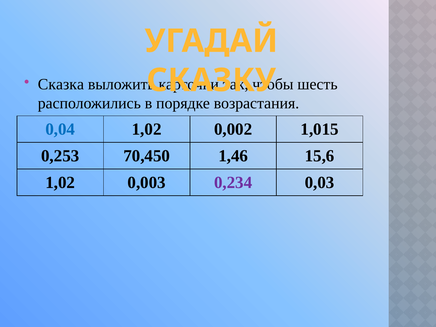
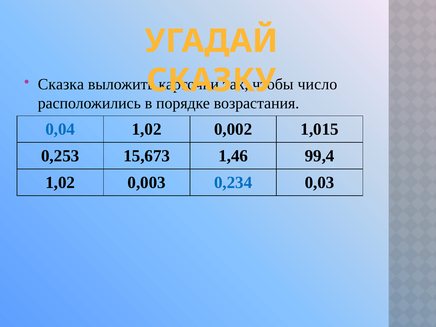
шесть: шесть -> число (317, 84)
70,450: 70,450 -> 15,673 (147, 156)
15,6: 15,6 -> 99,4 (320, 156)
0,234 colour: purple -> blue (233, 182)
